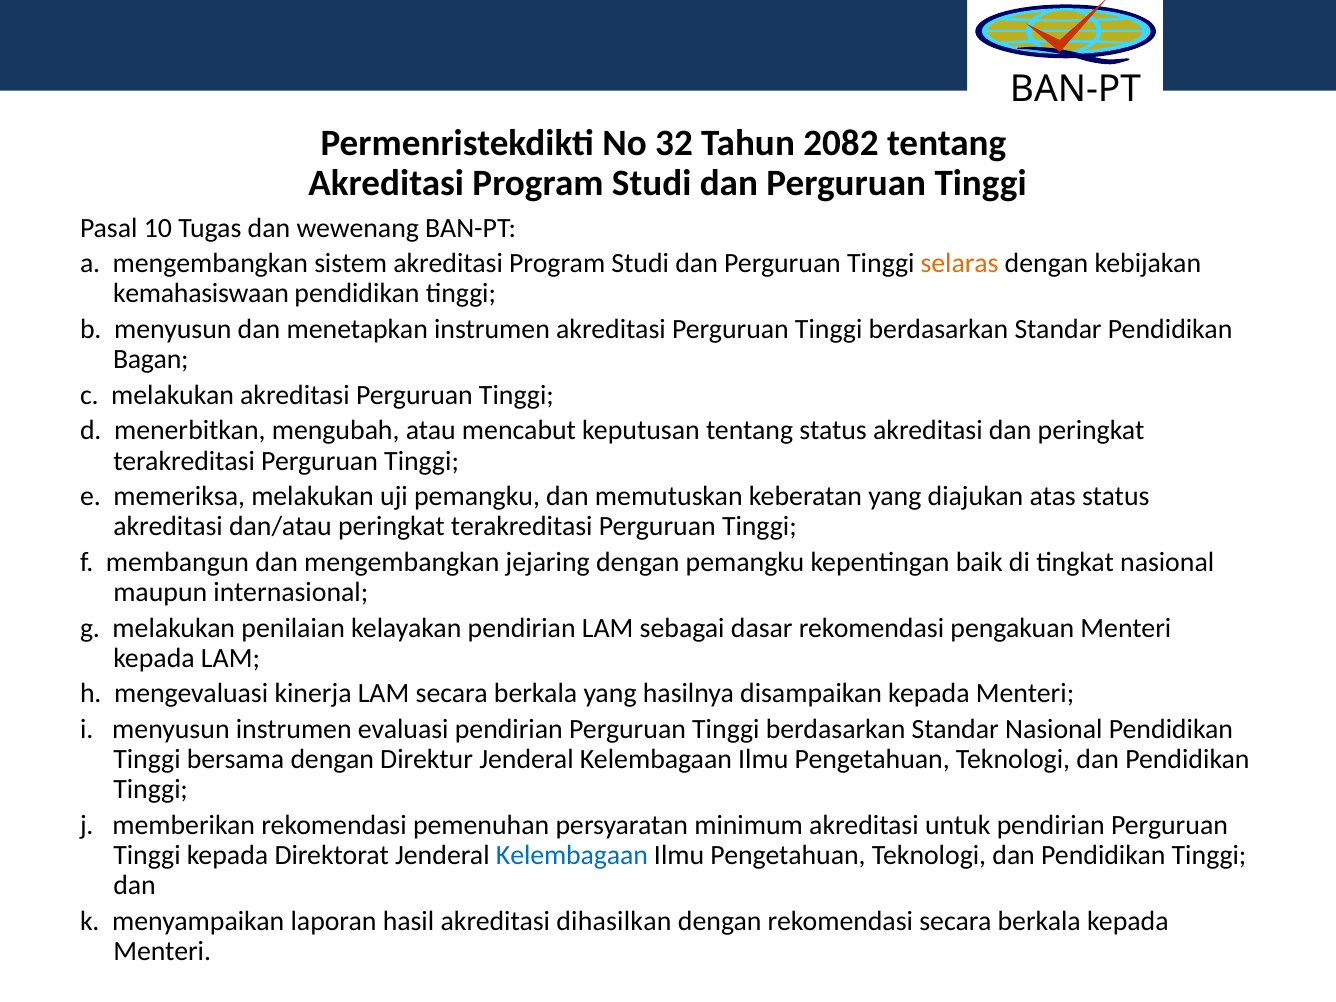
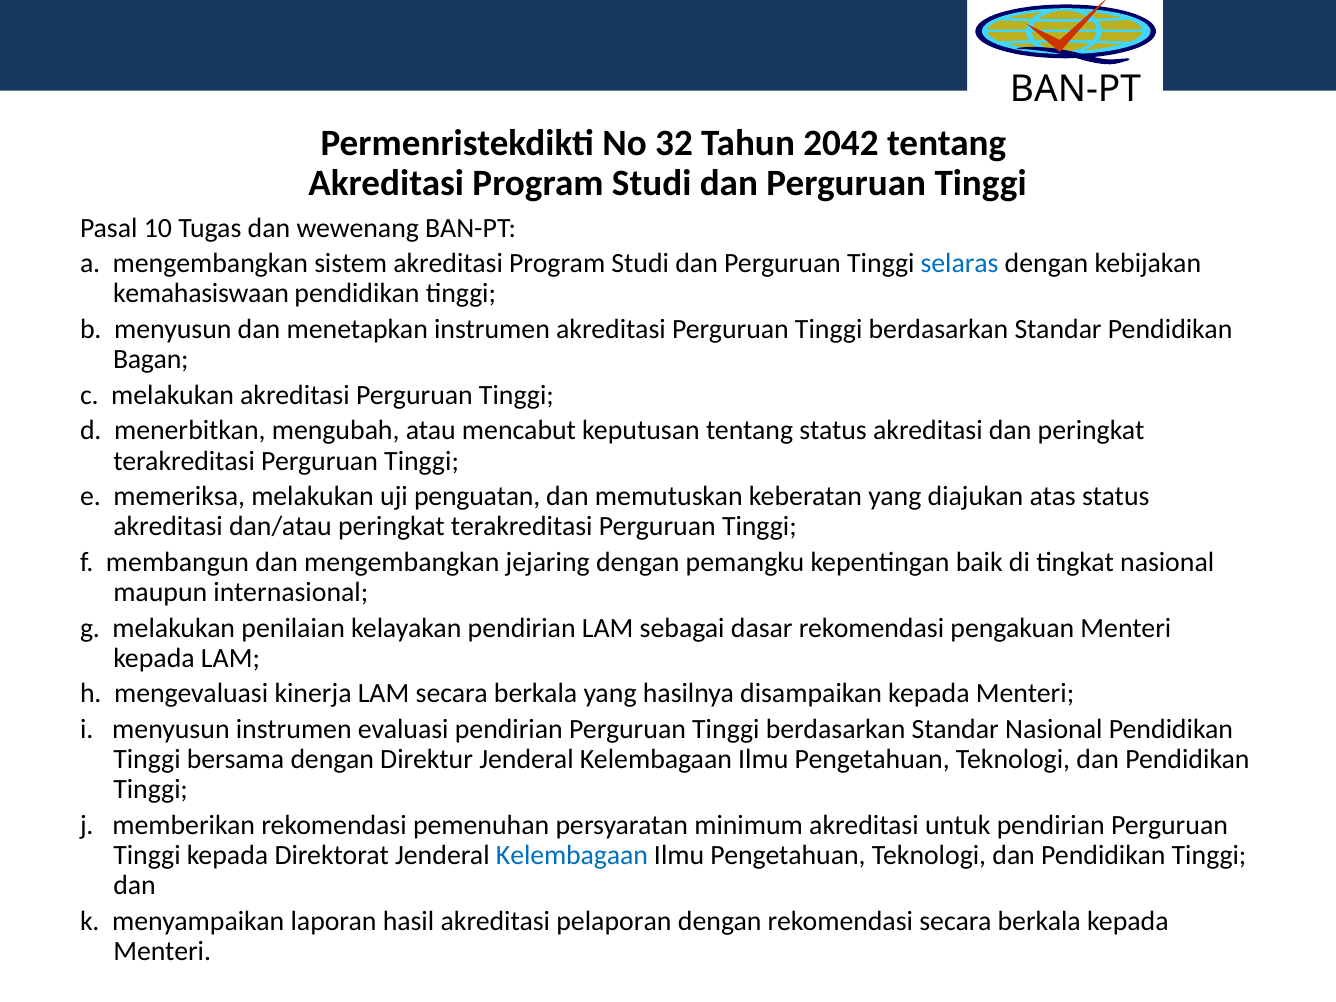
2082: 2082 -> 2042 (841, 143)
selaras colour: orange -> blue (960, 264)
uji pemangku: pemangku -> penguatan (477, 496)
dihasilkan: dihasilkan -> pelaporan (614, 921)
